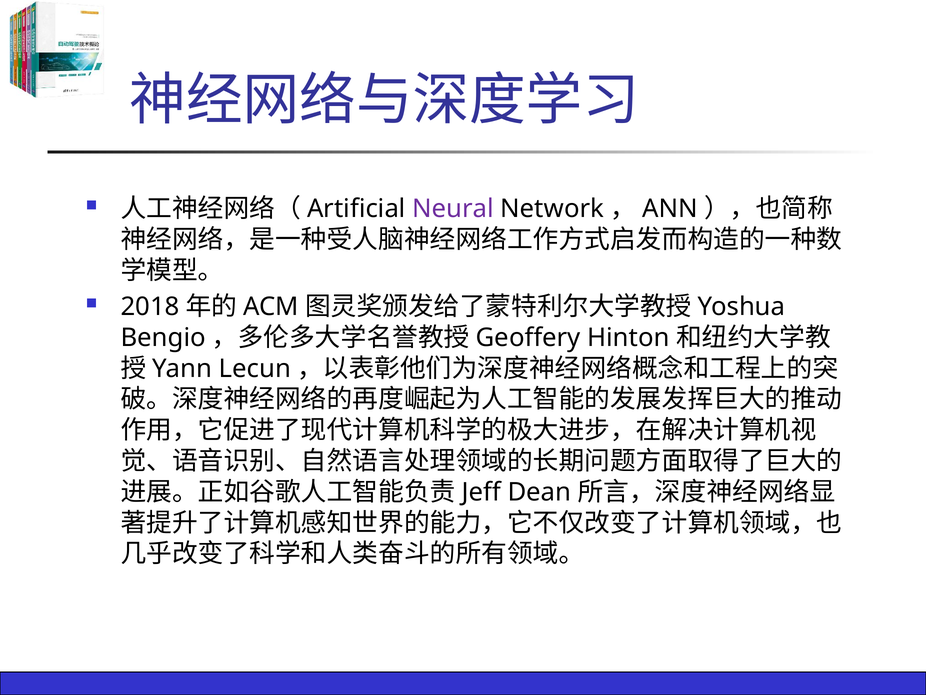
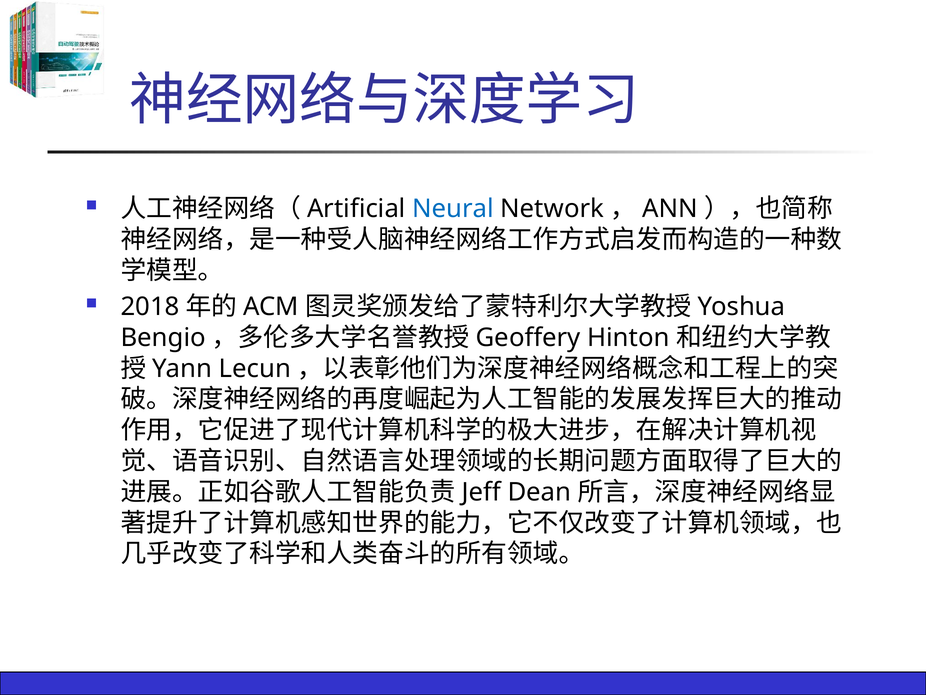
Neural colour: purple -> blue (453, 209)
